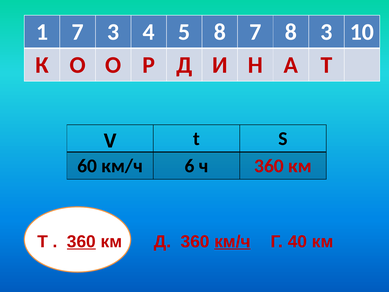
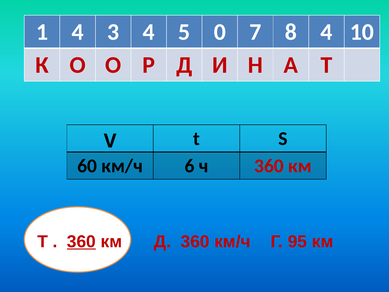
1 7: 7 -> 4 (78, 32)
5 8: 8 -> 0 (220, 32)
8 3: 3 -> 4 (326, 32)
км/ч underline: present -> none (232, 241)
40: 40 -> 95 (297, 241)
